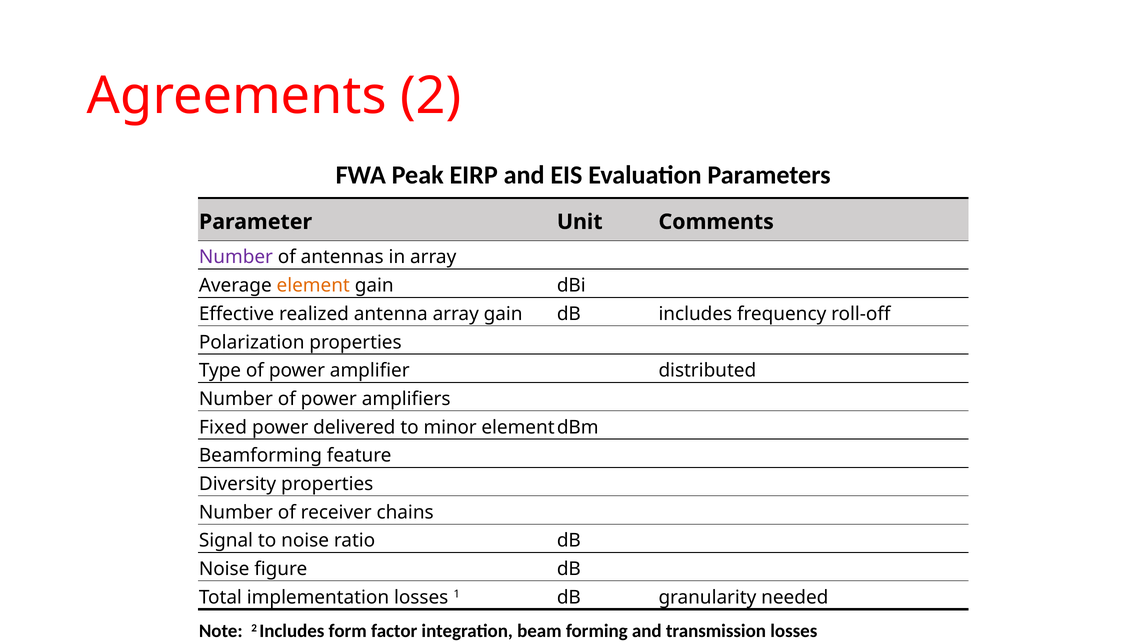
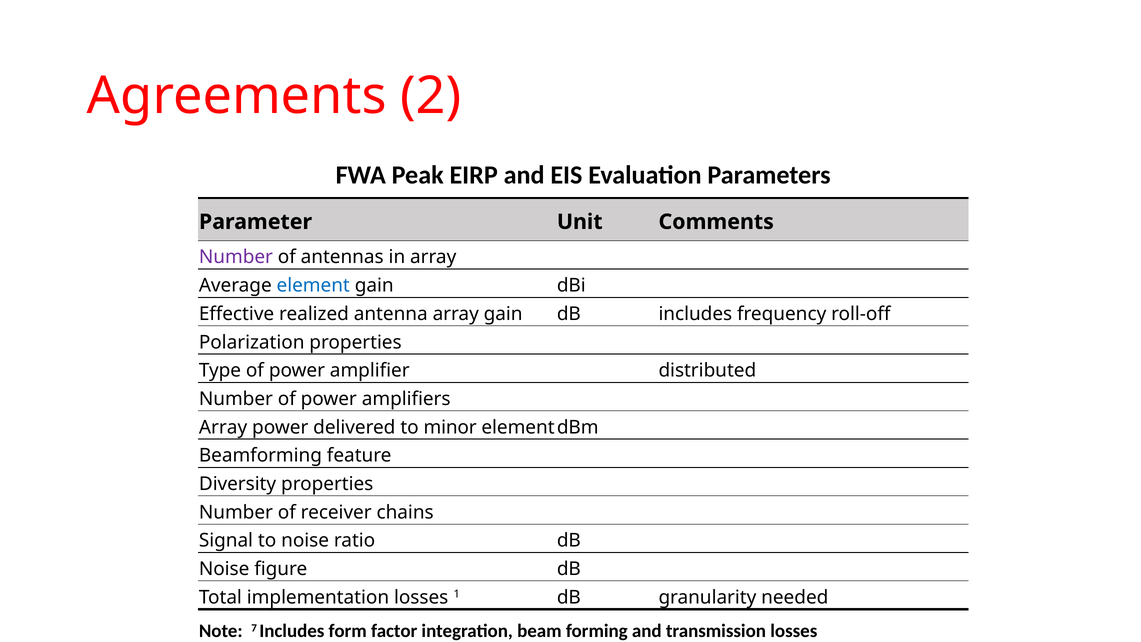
element colour: orange -> blue (313, 285)
Fixed: Fixed -> Array (223, 427)
Note 2: 2 -> 7 (254, 628)
